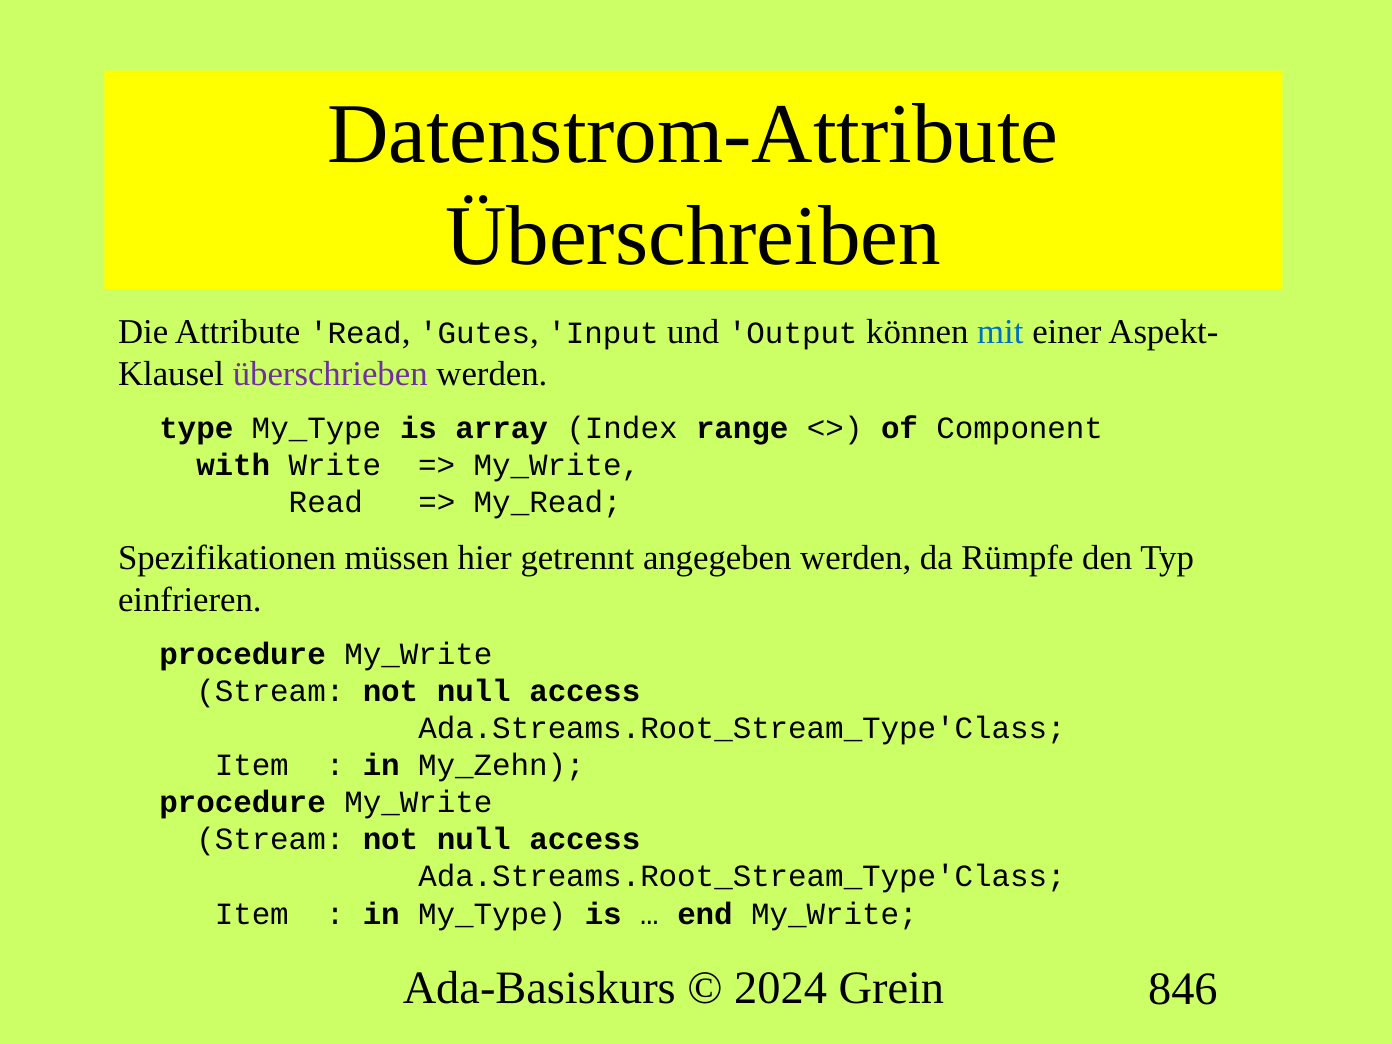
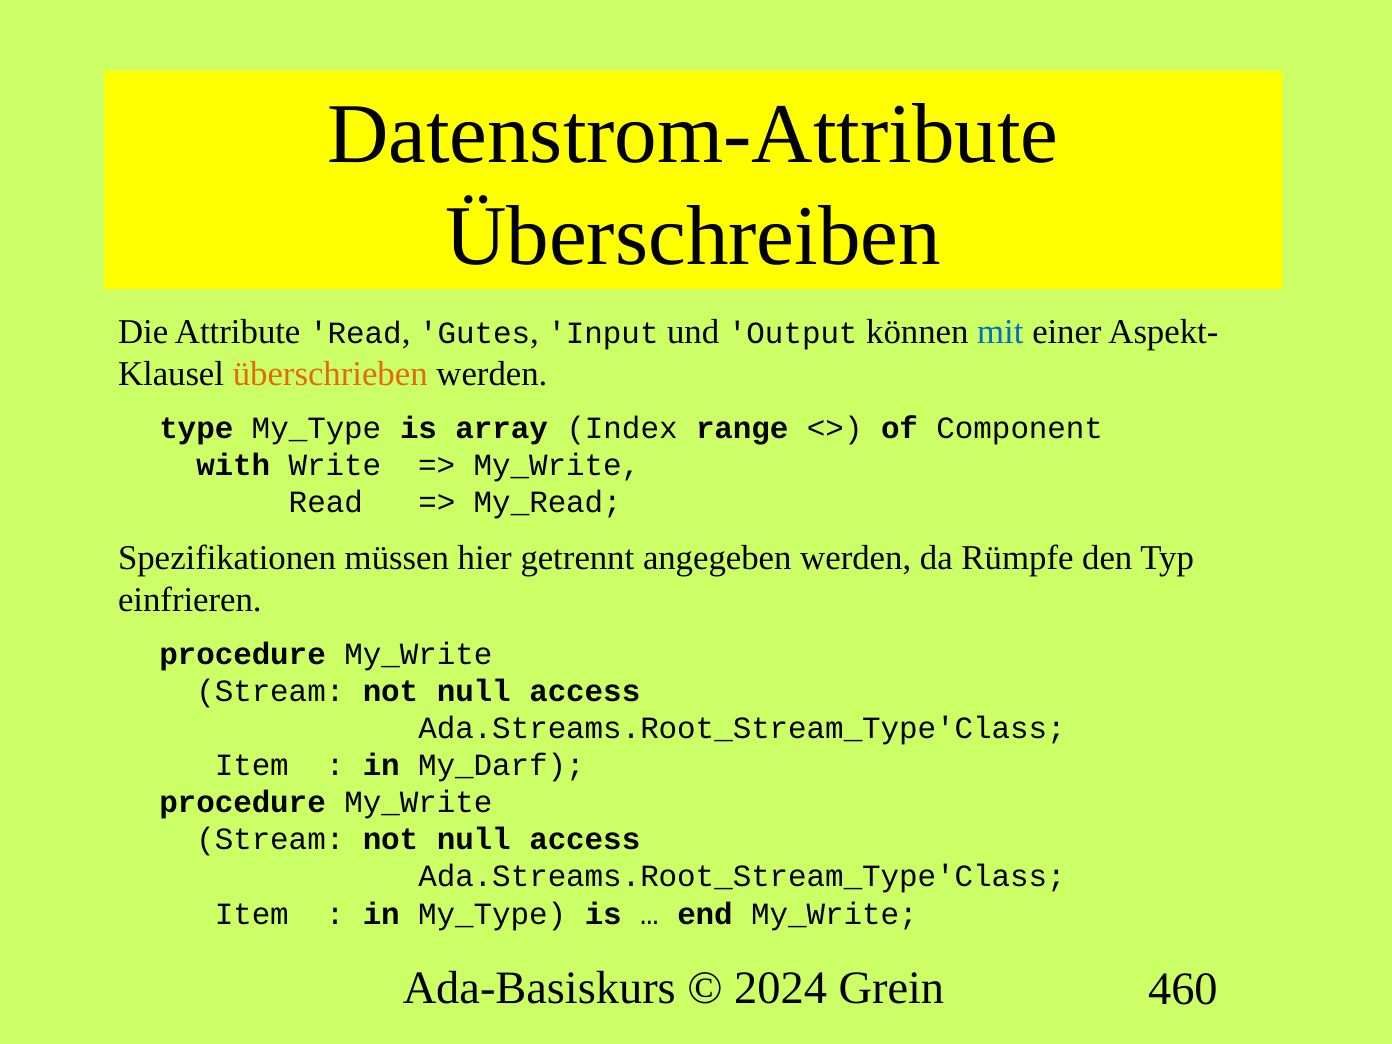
überschrieben colour: purple -> orange (330, 374)
My_Zehn: My_Zehn -> My_Darf (501, 765)
846: 846 -> 460 (1183, 989)
